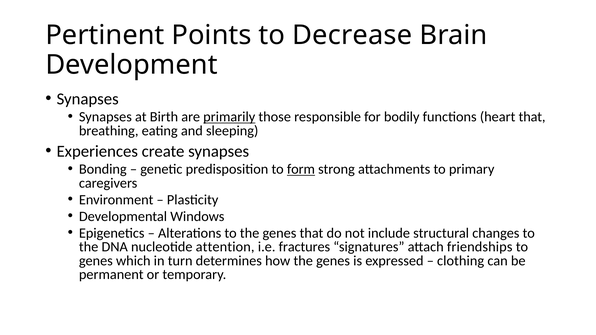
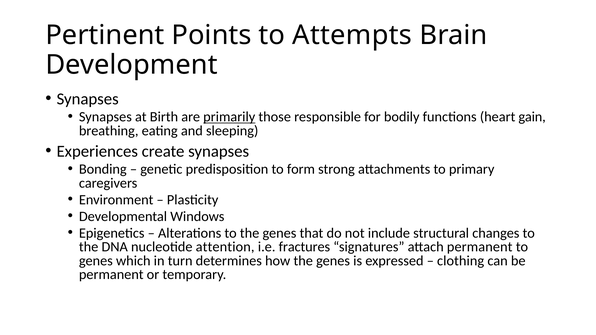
Decrease: Decrease -> Attempts (352, 35)
heart that: that -> gain (532, 117)
form underline: present -> none (301, 169)
attach friendships: friendships -> permanent (480, 247)
